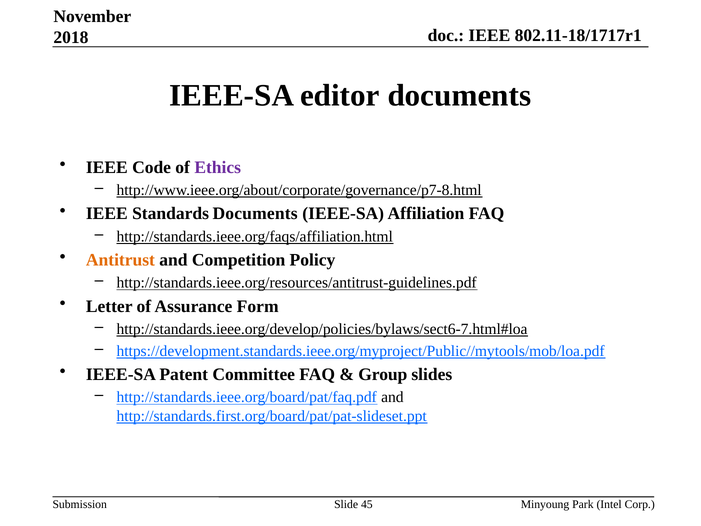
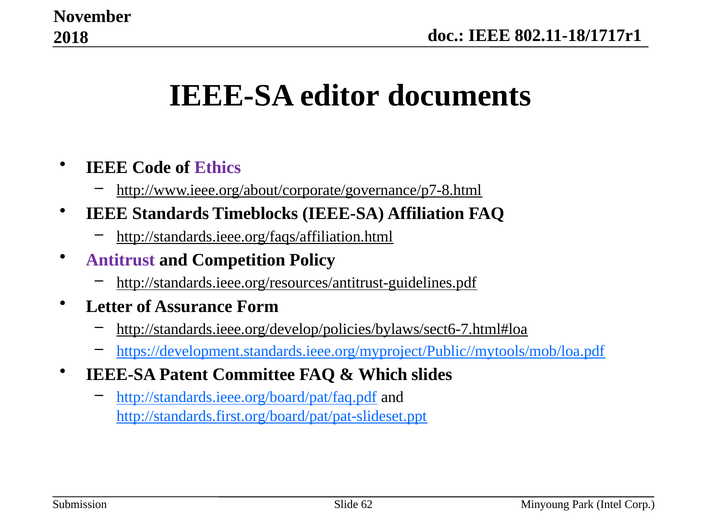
Standards Documents: Documents -> Timeblocks (255, 213)
Antitrust colour: orange -> purple (120, 260)
Group: Group -> Which (383, 374)
45: 45 -> 62 (367, 504)
